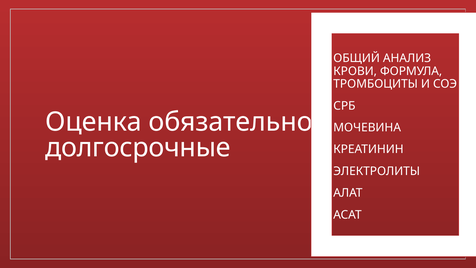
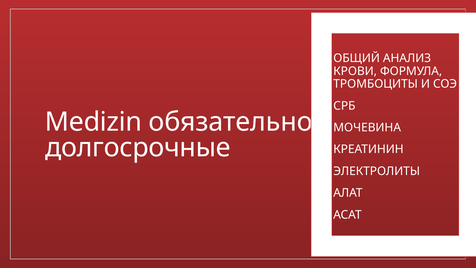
Оценка: Оценка -> Medizin (94, 122)
